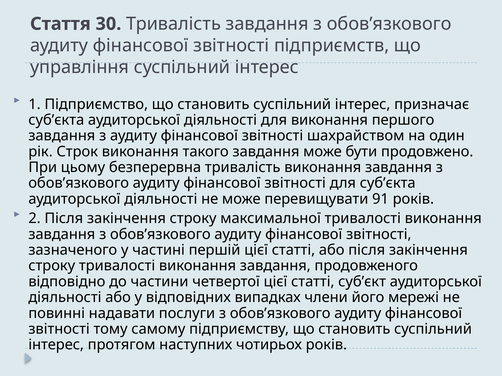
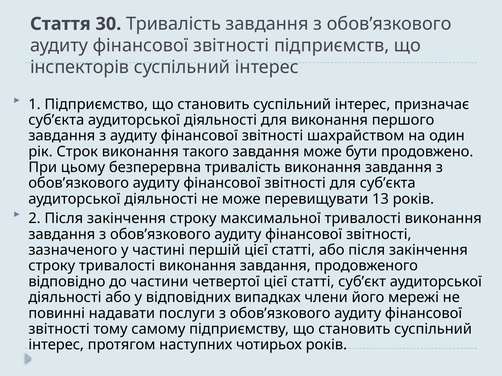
управління: управління -> інспекторів (80, 67)
91: 91 -> 13 (380, 199)
